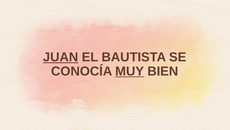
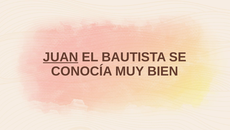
MUY underline: present -> none (130, 71)
